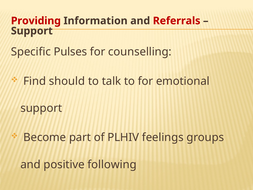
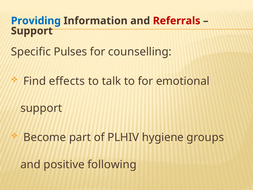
Providing colour: red -> blue (36, 21)
should: should -> effects (67, 81)
feelings: feelings -> hygiene (163, 137)
